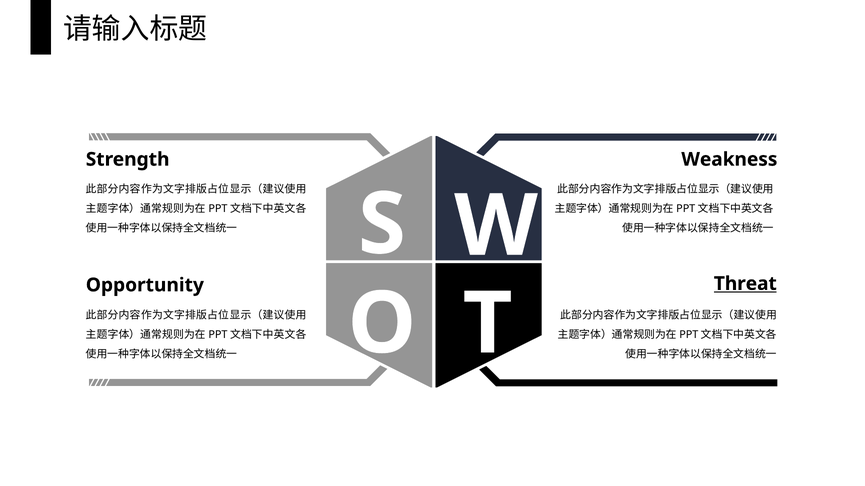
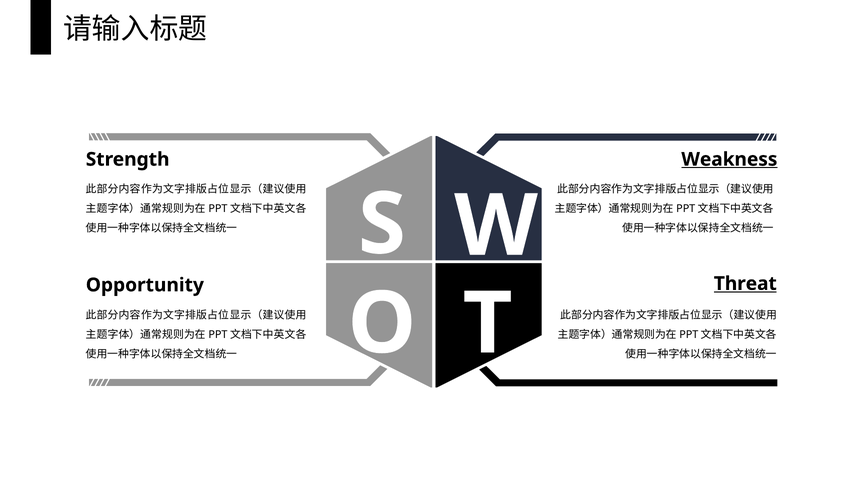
Weakness underline: none -> present (729, 160)
